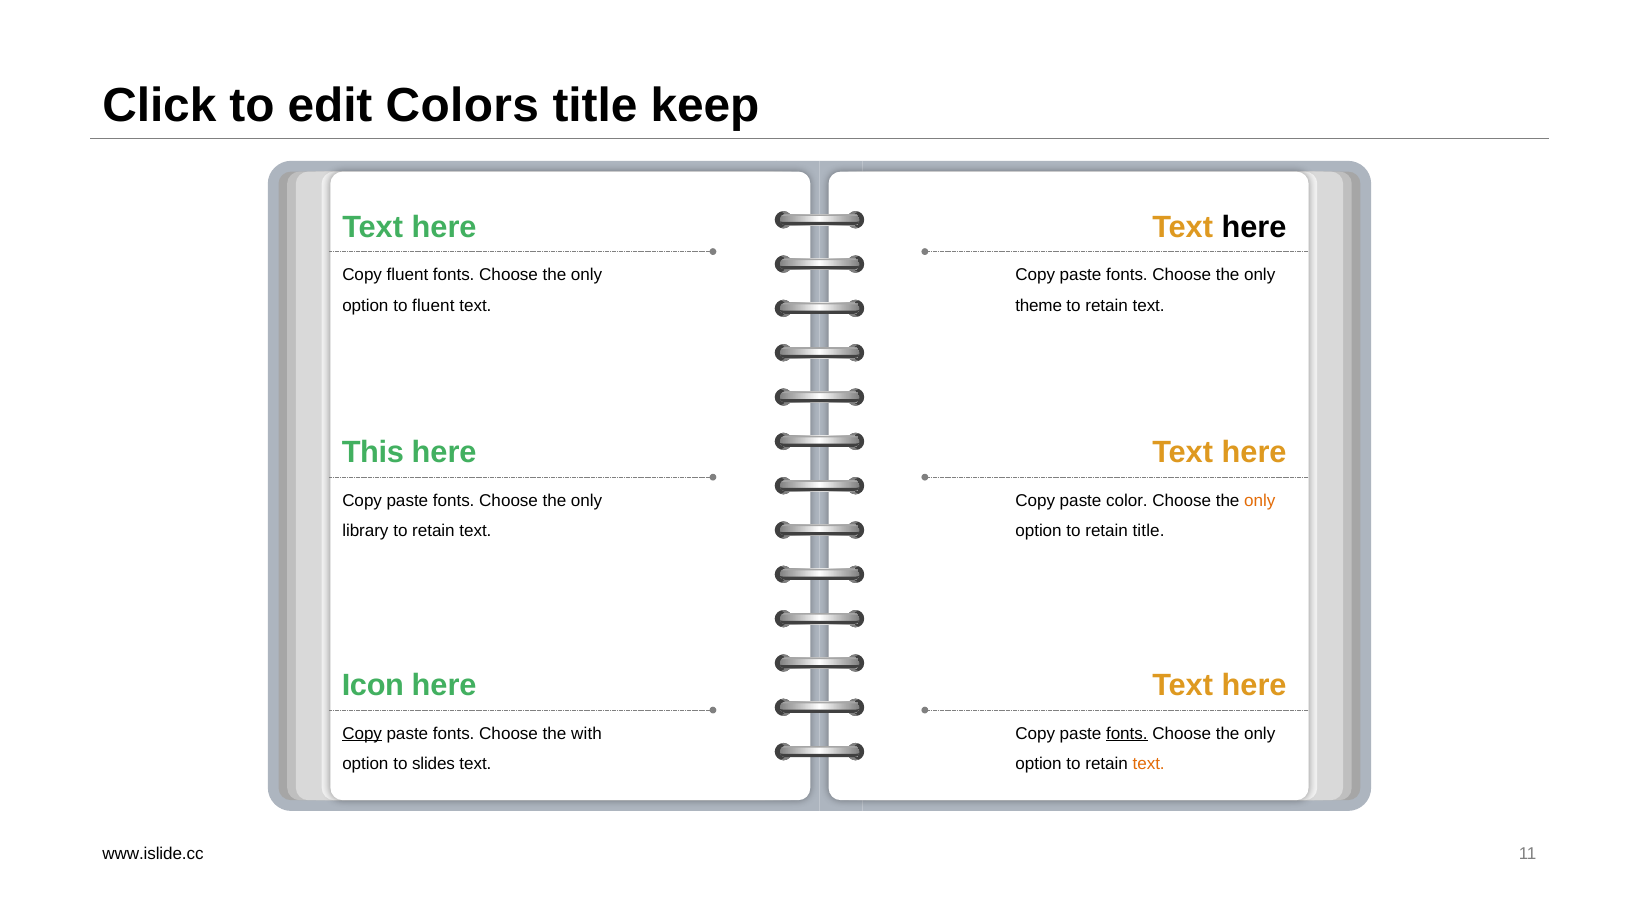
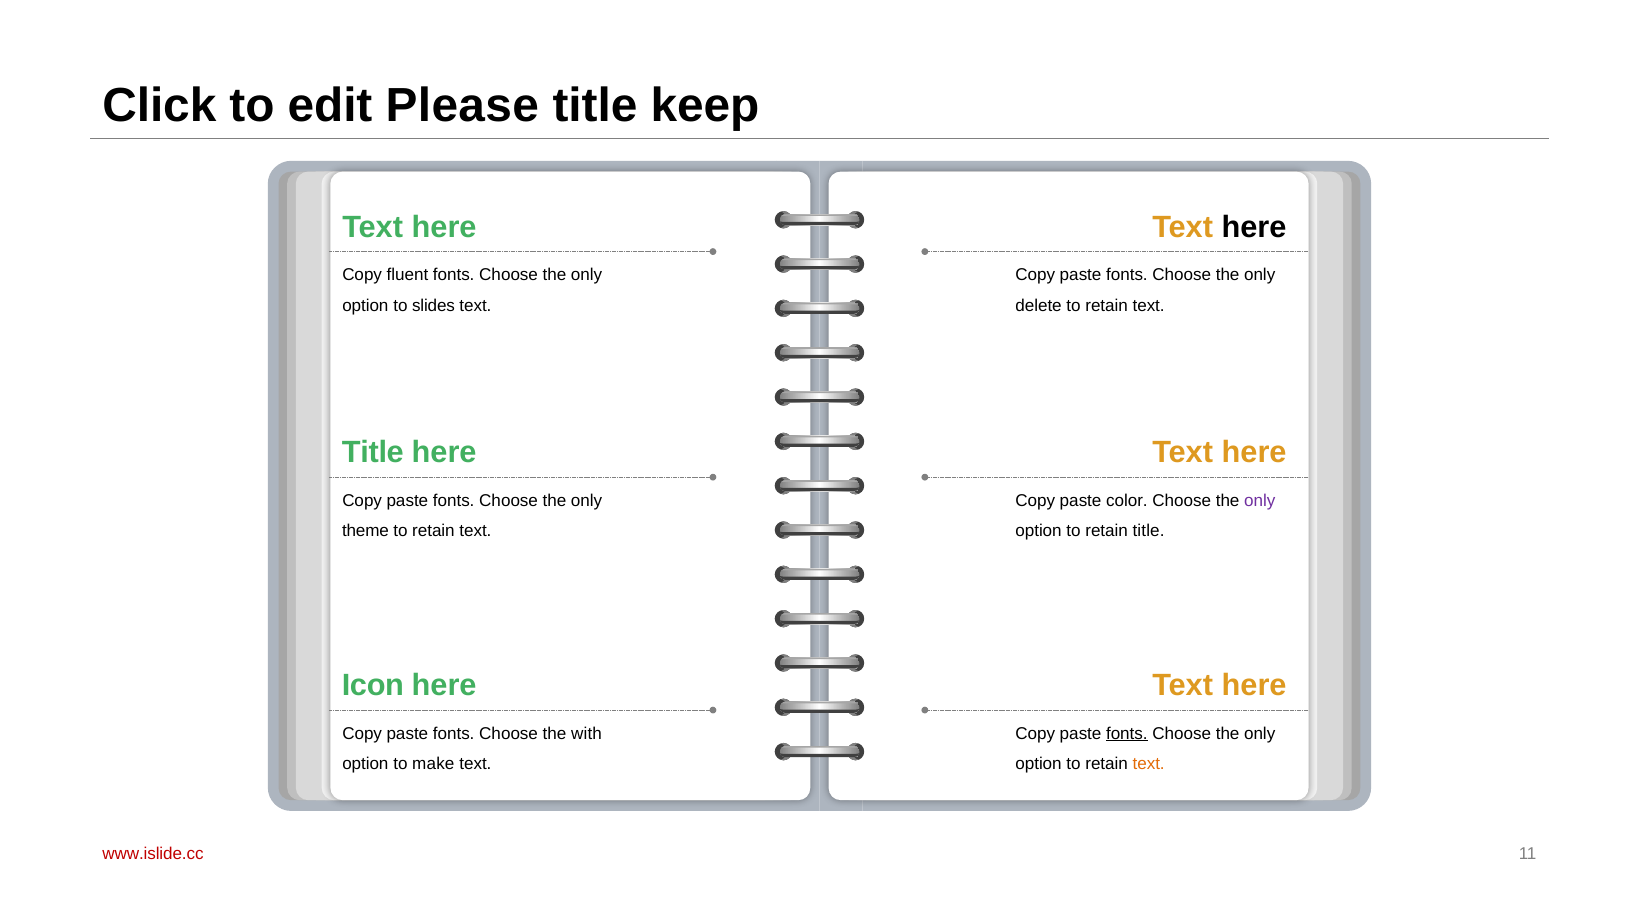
Colors: Colors -> Please (462, 106)
to fluent: fluent -> slides (433, 306)
theme: theme -> delete (1039, 306)
This: This -> Title (373, 453)
only colour: orange -> purple (1260, 501)
library: library -> theme (365, 531)
Copy underline: present -> none (362, 734)
slides: slides -> make (433, 764)
www.islide.cc colour: black -> red (153, 854)
